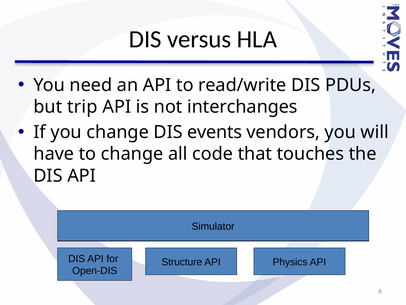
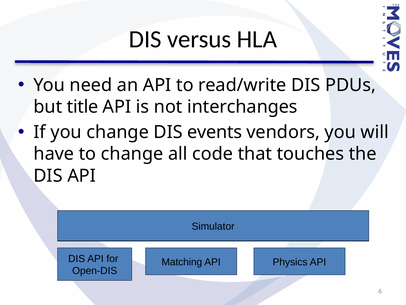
trip: trip -> title (83, 107)
Structure: Structure -> Matching (182, 262)
